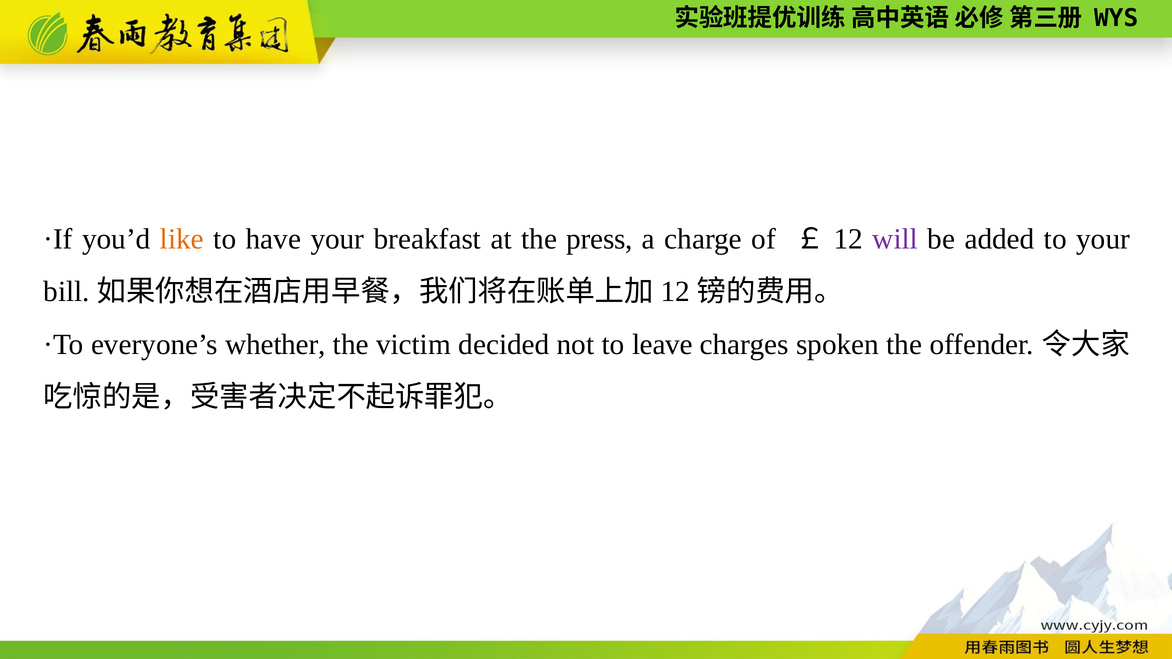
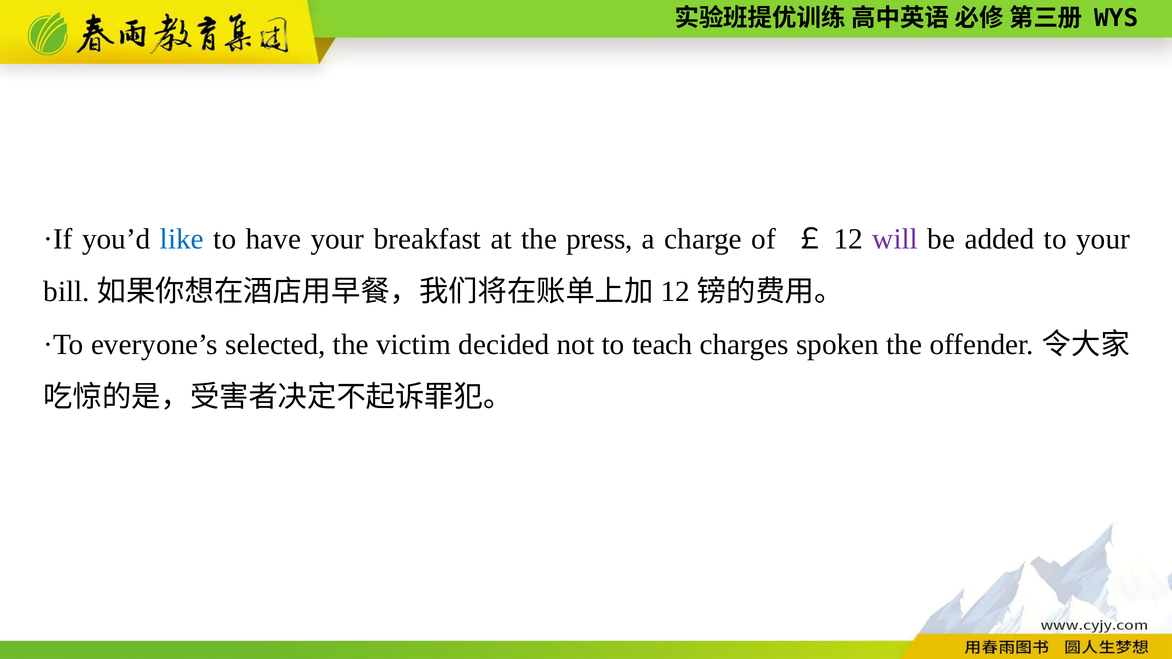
like colour: orange -> blue (182, 239)
whether: whether -> selected (275, 345)
leave: leave -> teach (662, 345)
